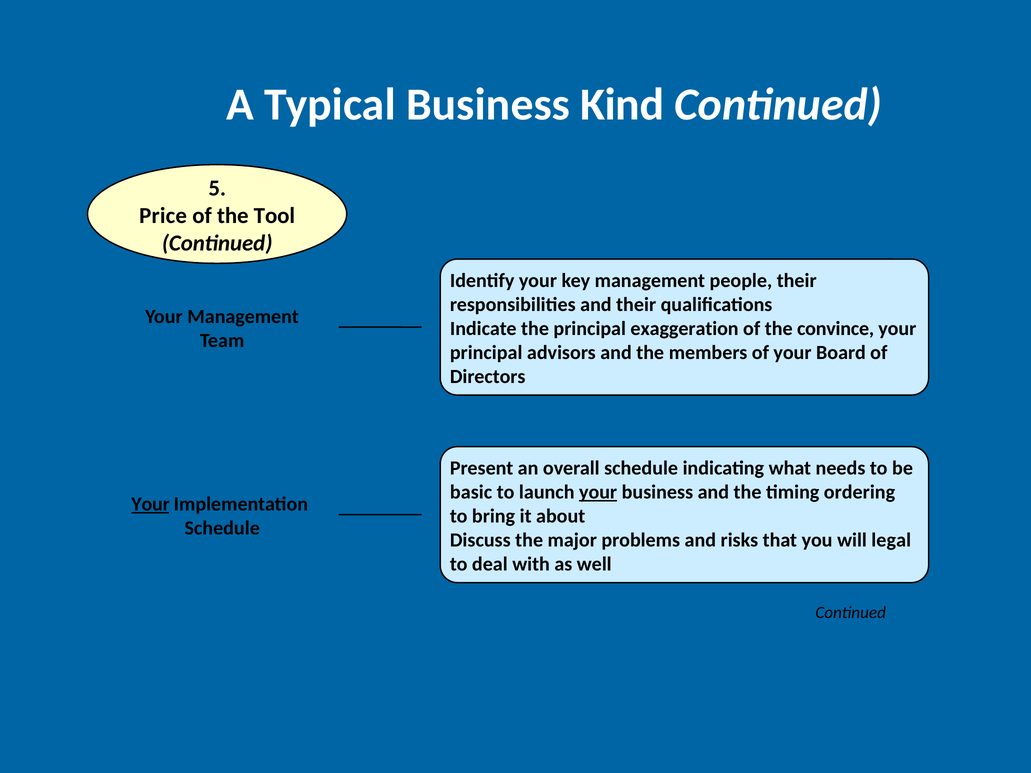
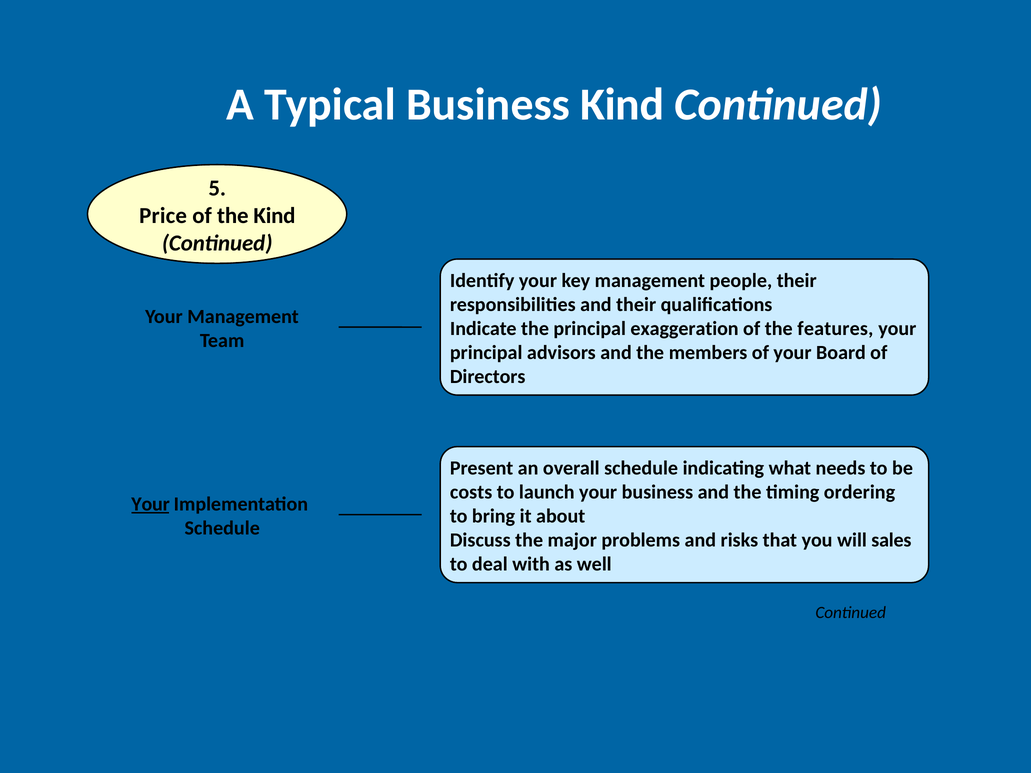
the Tool: Tool -> Kind (274, 216)
convince: convince -> features (835, 329)
basic: basic -> costs (471, 492)
your underline: present -> none (598, 492)
legal: legal -> sales (891, 540)
